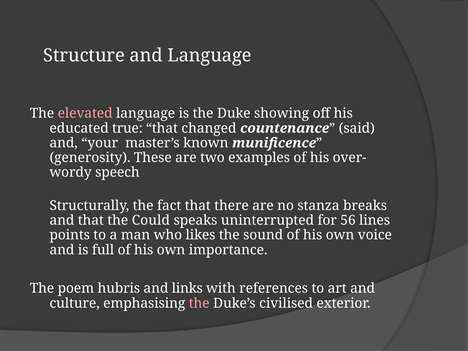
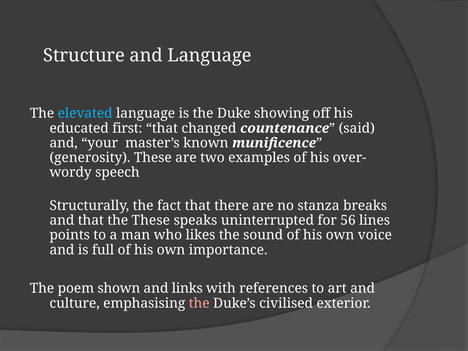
elevated colour: pink -> light blue (85, 113)
true: true -> first (127, 128)
the Could: Could -> These (151, 220)
hubris: hubris -> shown (119, 288)
